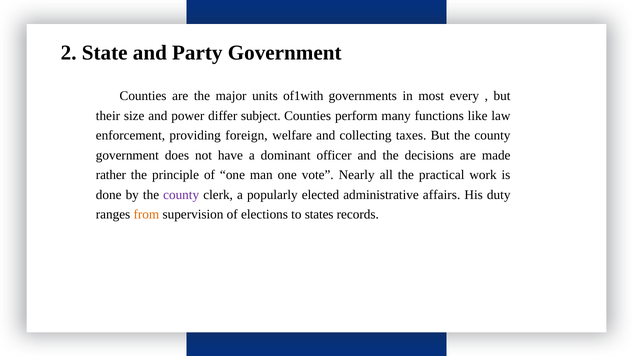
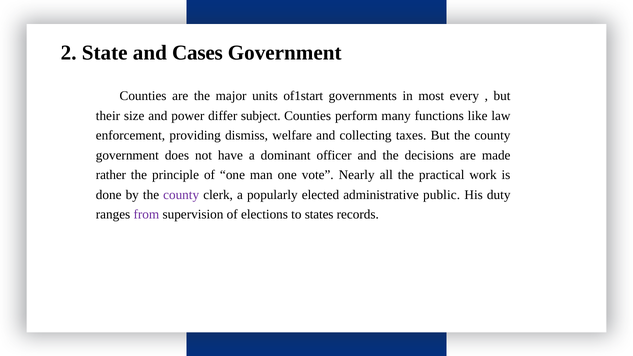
Party: Party -> Cases (197, 53)
of1with: of1with -> of1start (303, 96)
foreign: foreign -> dismiss (247, 136)
affairs: affairs -> public (442, 195)
from colour: orange -> purple (146, 215)
